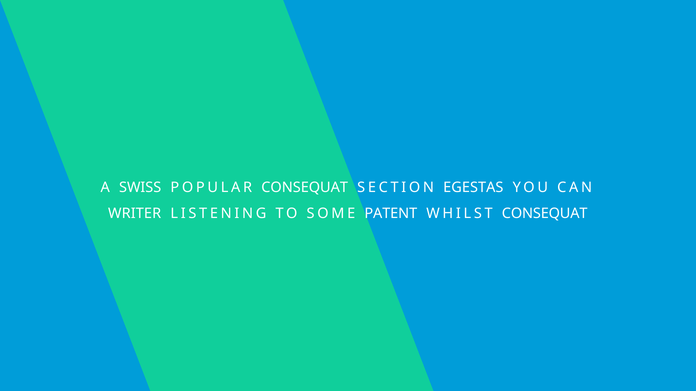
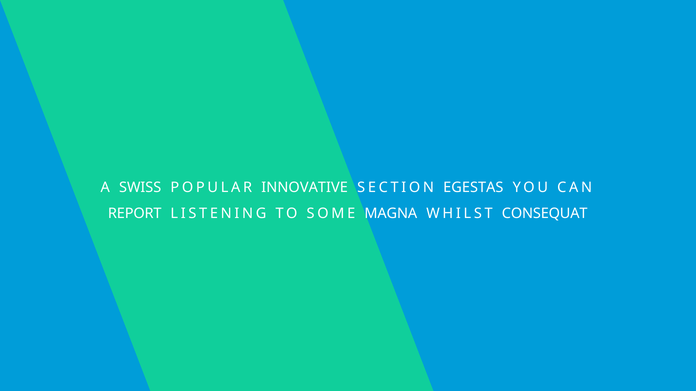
POPULAR CONSEQUAT: CONSEQUAT -> INNOVATIVE (305, 188)
WRITER: WRITER -> REPORT (135, 214)
PATENT: PATENT -> MAGNA (391, 214)
